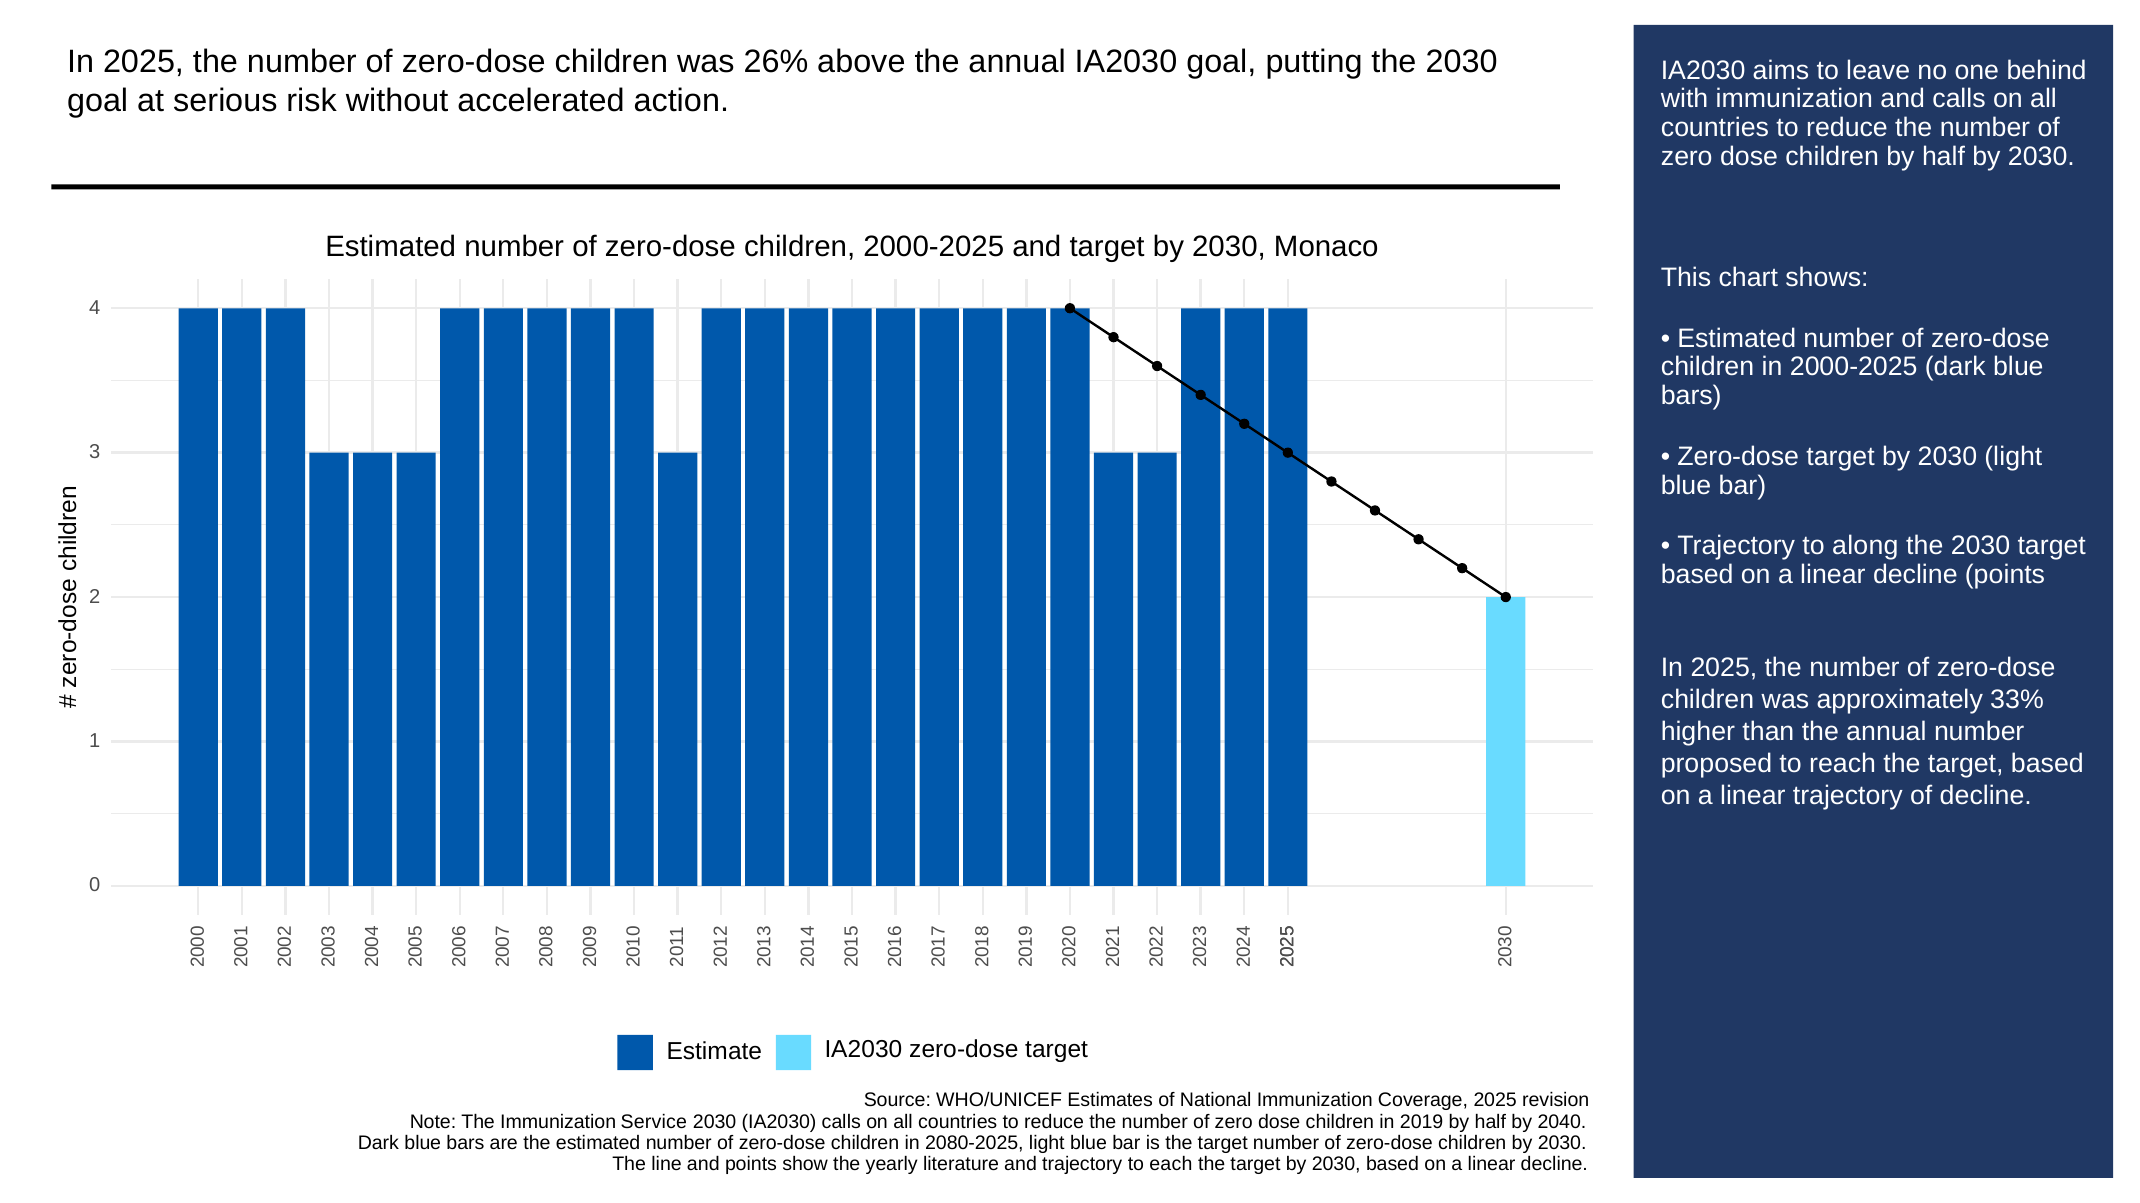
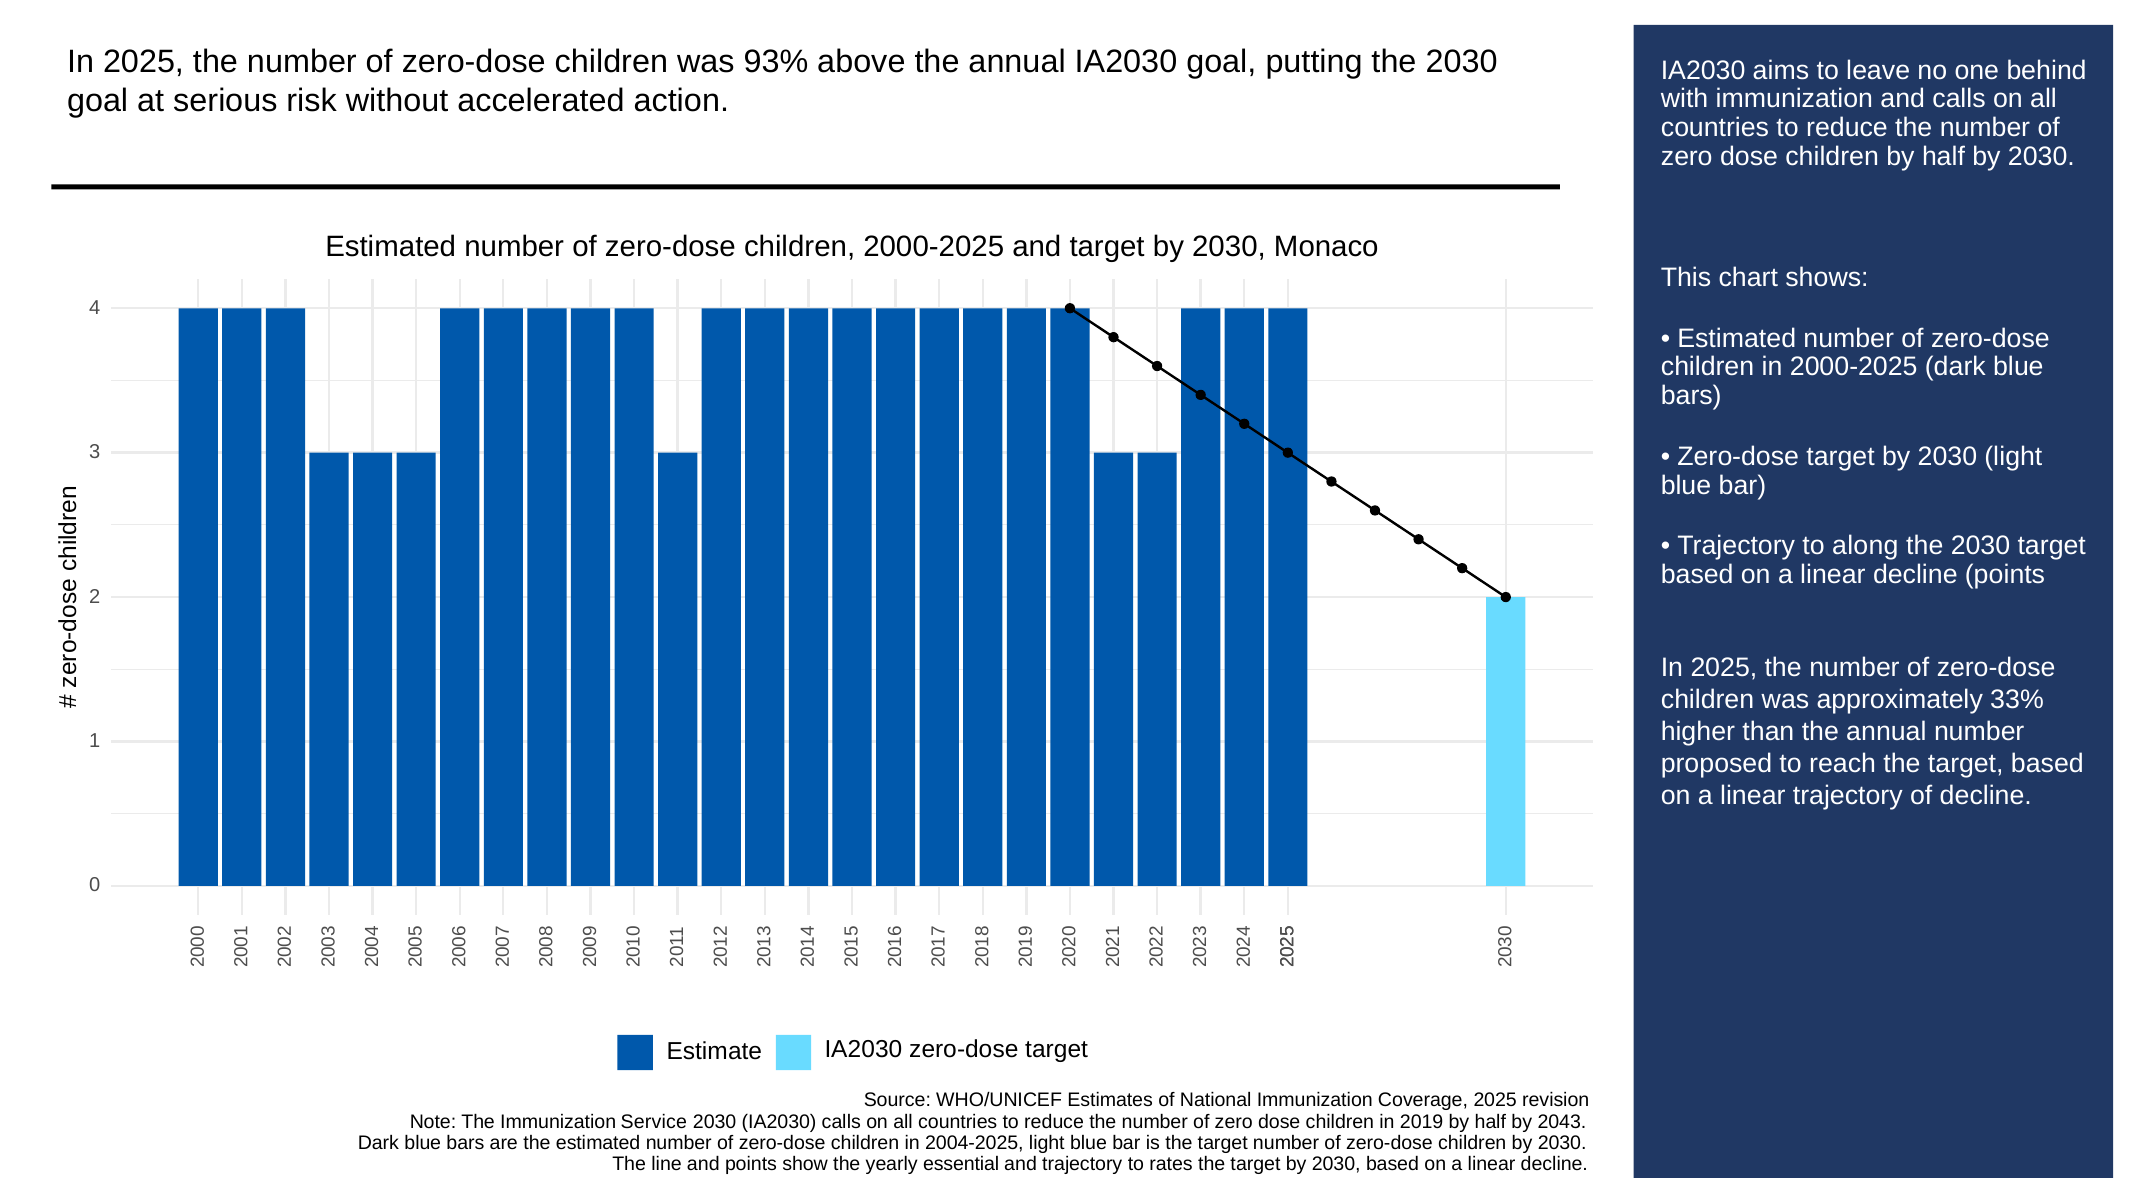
26%: 26% -> 93% (776, 62)
2040: 2040 -> 2043 (1562, 1122)
2080-2025: 2080-2025 -> 2004-2025 (974, 1144)
literature: literature -> essential (961, 1165)
each: each -> rates (1171, 1165)
